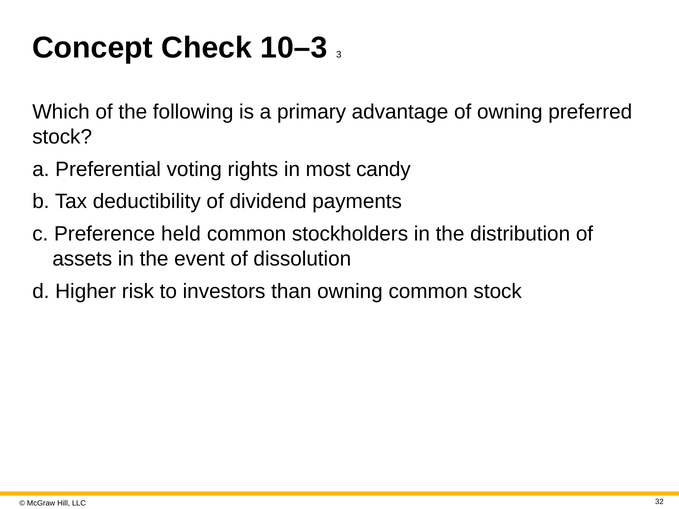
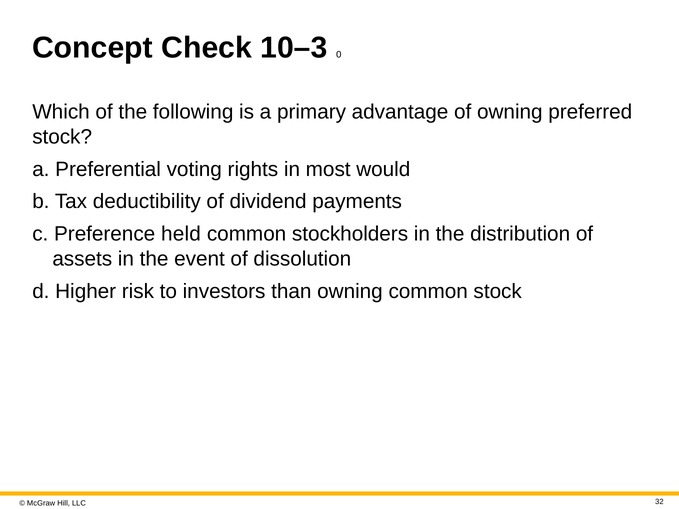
3: 3 -> 0 (339, 54)
candy: candy -> would (383, 169)
